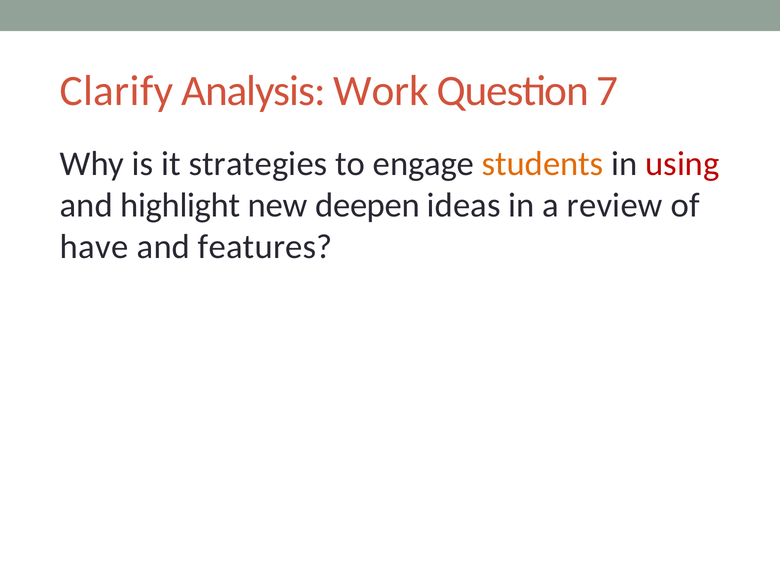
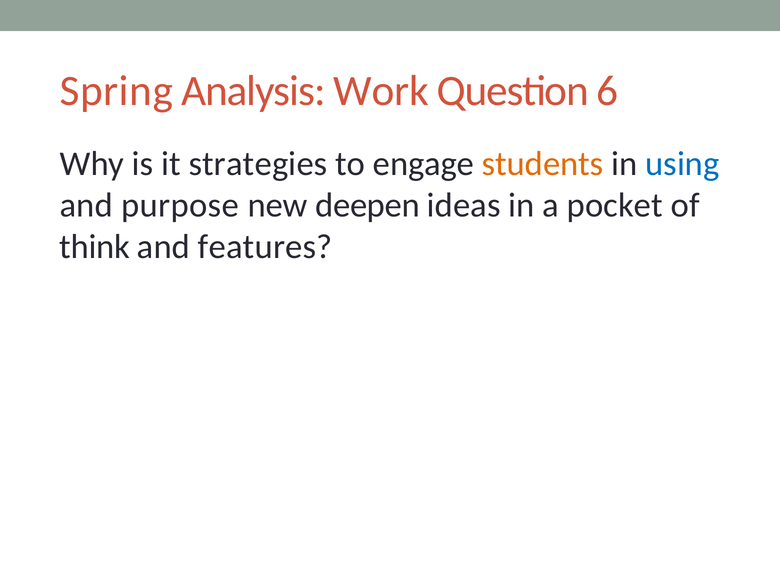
Clarify: Clarify -> Spring (116, 91)
7: 7 -> 6 (607, 91)
using colour: red -> blue (682, 164)
highlight: highlight -> purpose (180, 205)
review: review -> pocket (615, 205)
have: have -> think (95, 247)
